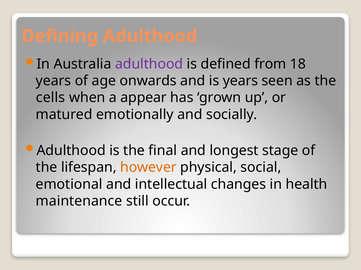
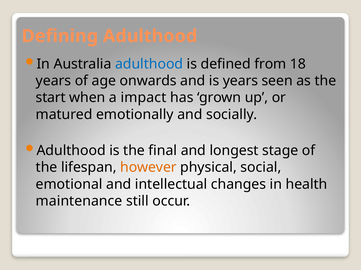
adulthood colour: purple -> blue (149, 64)
cells: cells -> start (51, 98)
appear: appear -> impact (143, 98)
